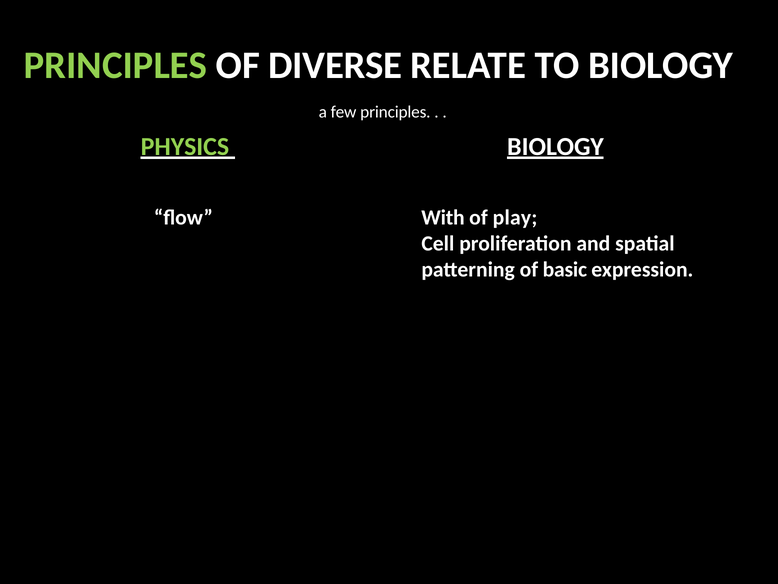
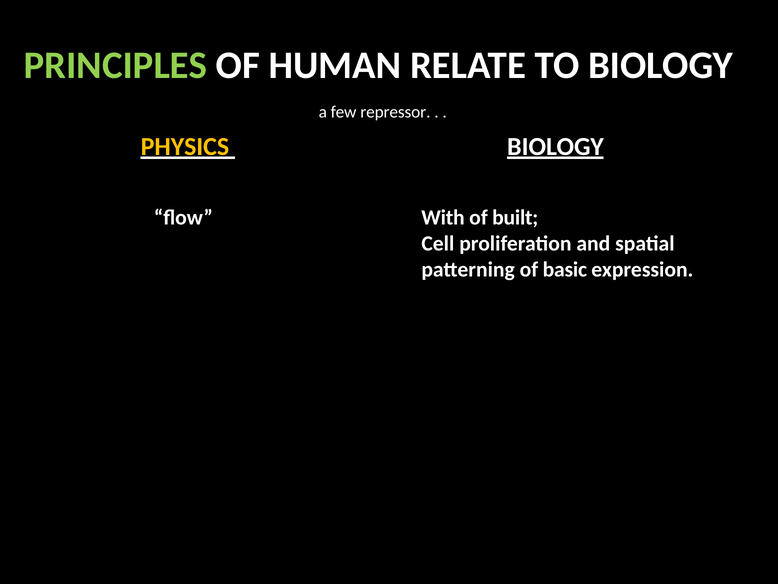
DIVERSE: DIVERSE -> HUMAN (335, 65)
few principles: principles -> repressor (395, 112)
PHYSICS colour: light green -> yellow (185, 146)
play: play -> built (515, 218)
